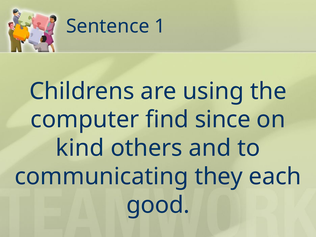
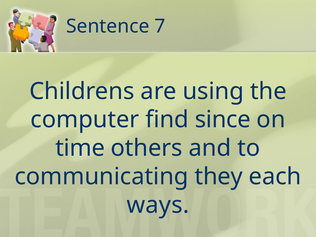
1: 1 -> 7 (160, 26)
kind: kind -> time (80, 148)
good: good -> ways (158, 205)
